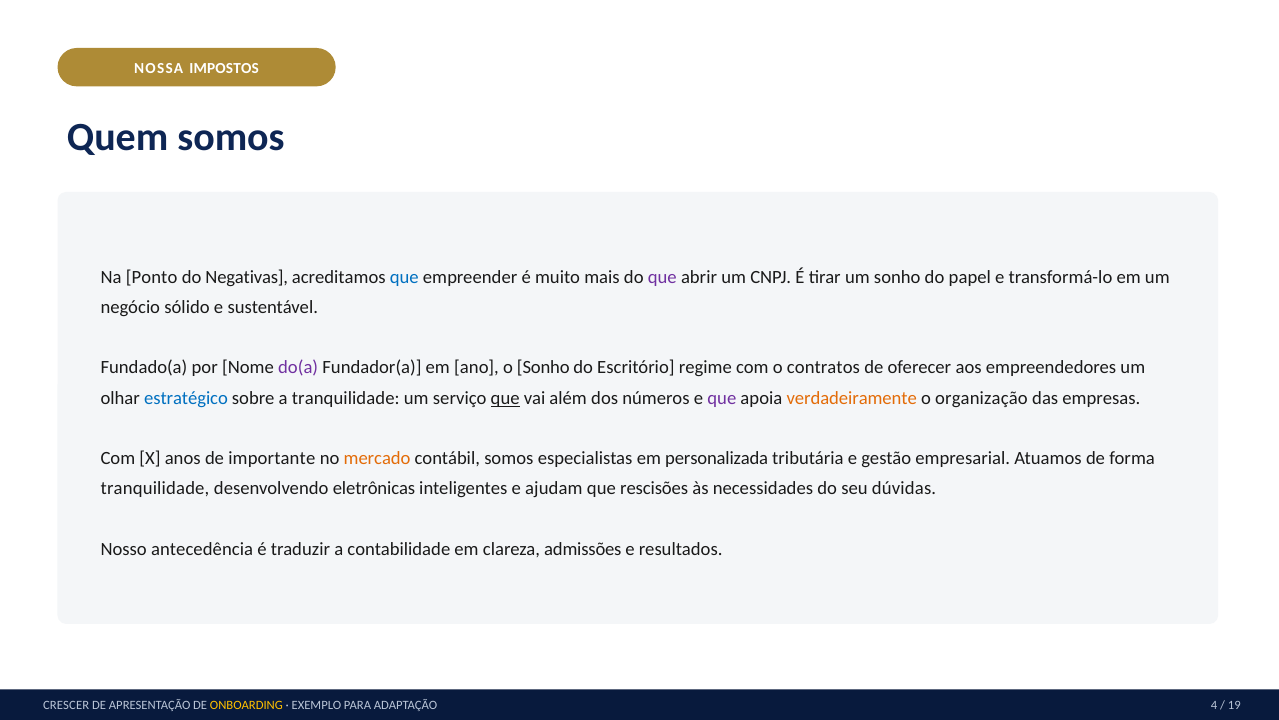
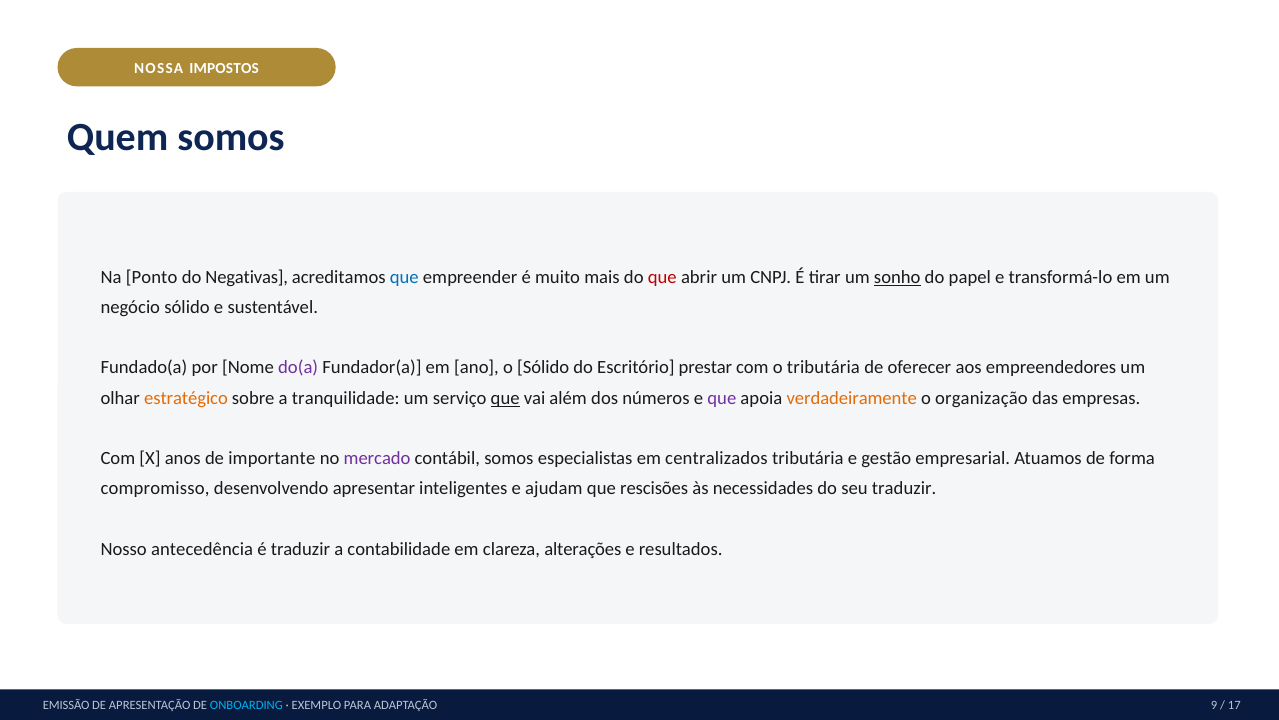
que colour: purple -> red (662, 277)
sonho underline: none -> present (897, 277)
o Sonho: Sonho -> Sólido (543, 368)
regime: regime -> prestar (705, 368)
o contratos: contratos -> tributária (823, 368)
estratégico colour: blue -> orange (186, 398)
mercado colour: orange -> purple (377, 458)
personalizada: personalizada -> centralizados (717, 458)
tranquilidade: tranquilidade -> compromisso (155, 488)
eletrônicas: eletrônicas -> apresentar (374, 488)
seu dúvidas: dúvidas -> traduzir (904, 488)
admissões: admissões -> alterações (583, 549)
CRESCER: CRESCER -> EMISSÃO (66, 705)
ONBOARDING colour: yellow -> light blue (246, 705)
4: 4 -> 9 (1214, 705)
19: 19 -> 17 (1234, 705)
